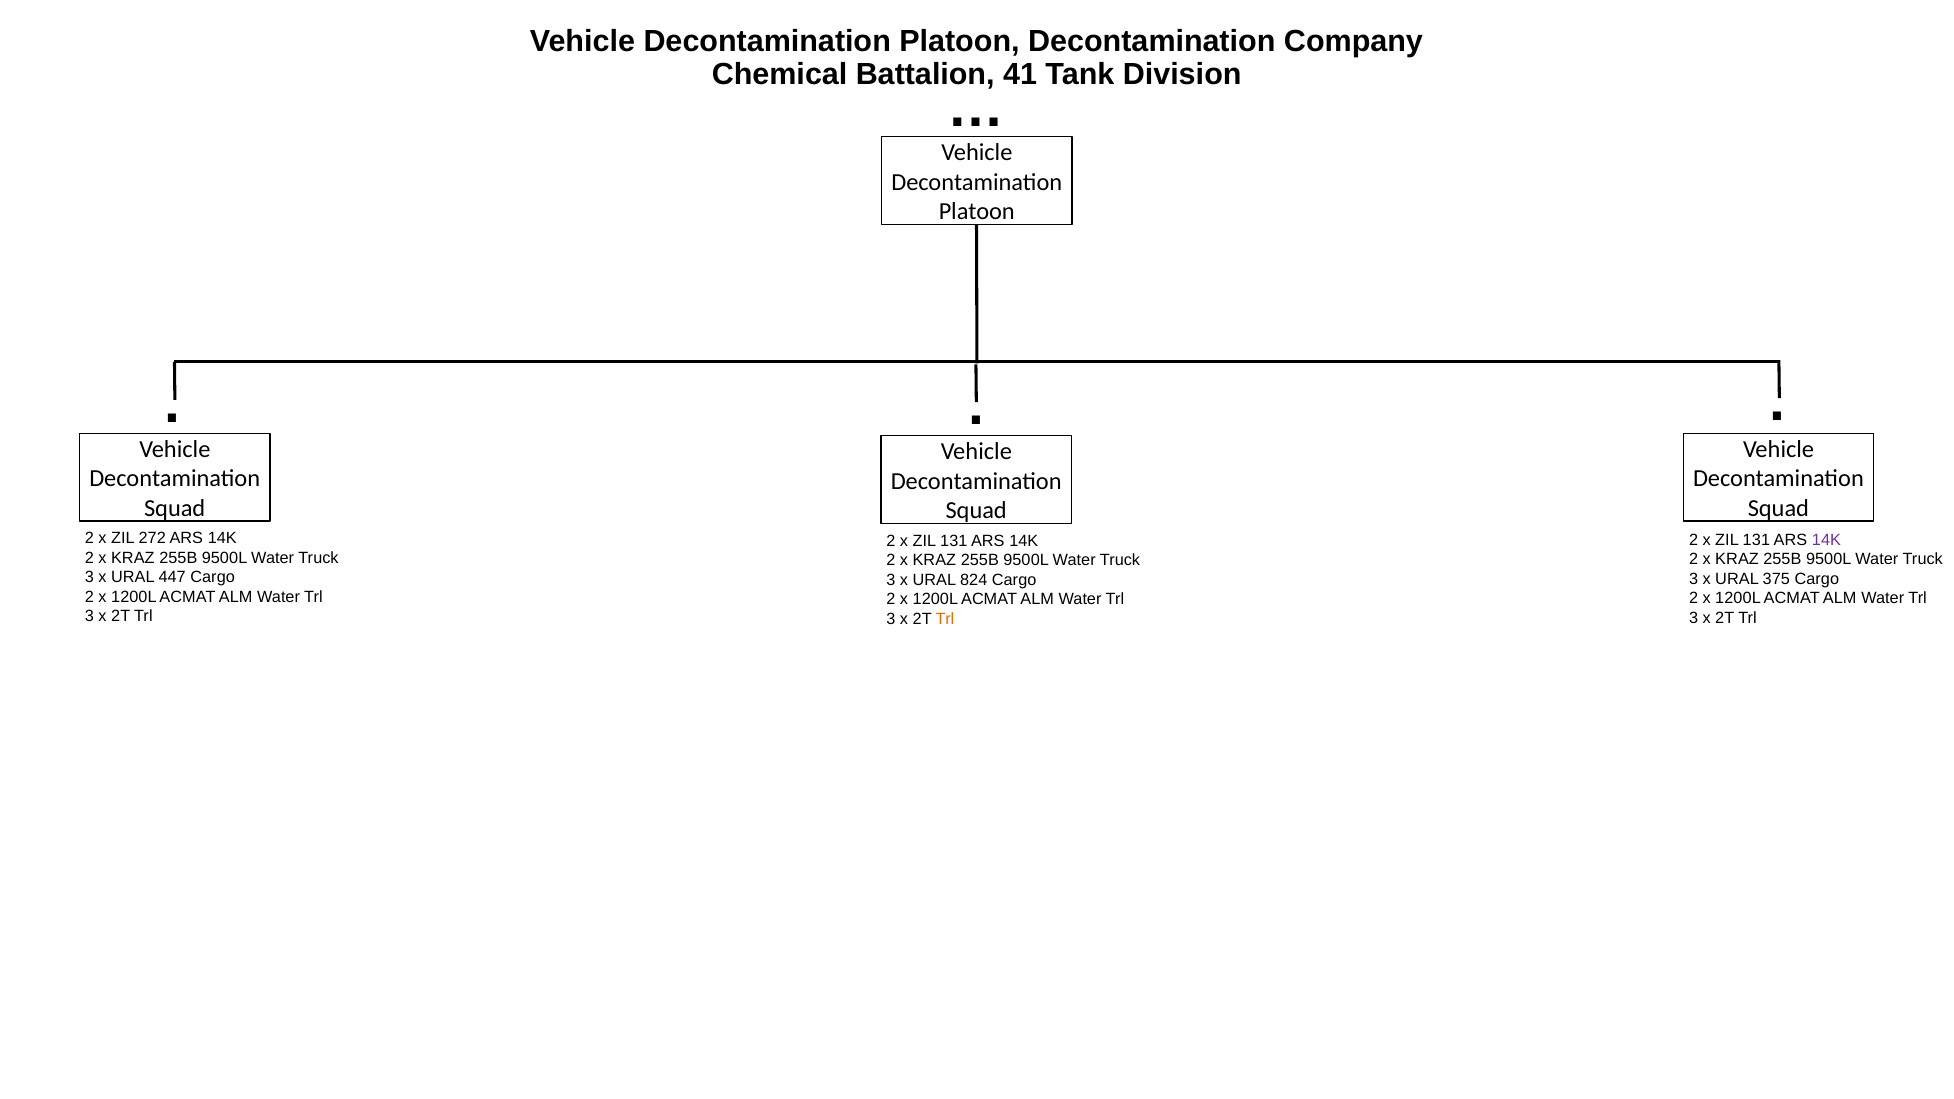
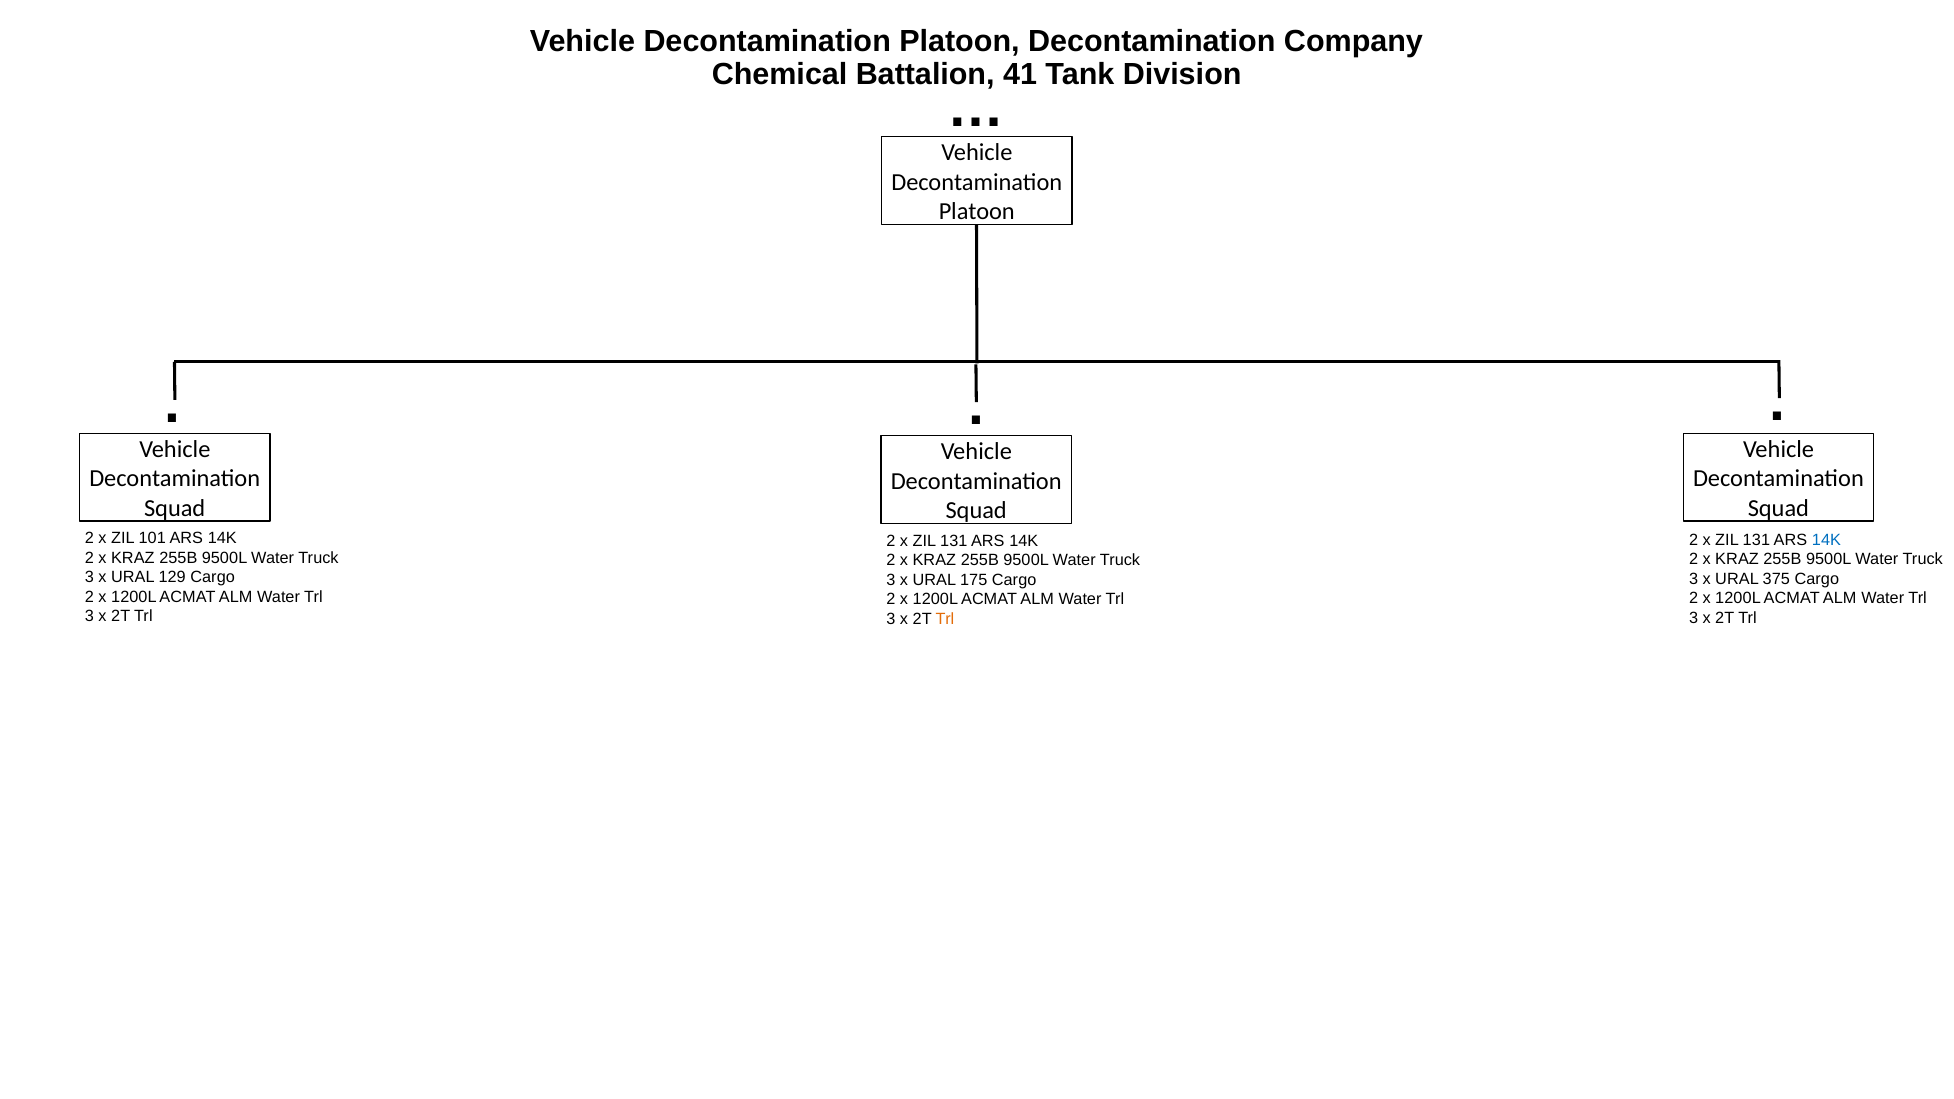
272: 272 -> 101 (152, 539)
14K colour: purple -> blue (1826, 540)
447: 447 -> 129 (172, 578)
824: 824 -> 175 (974, 580)
